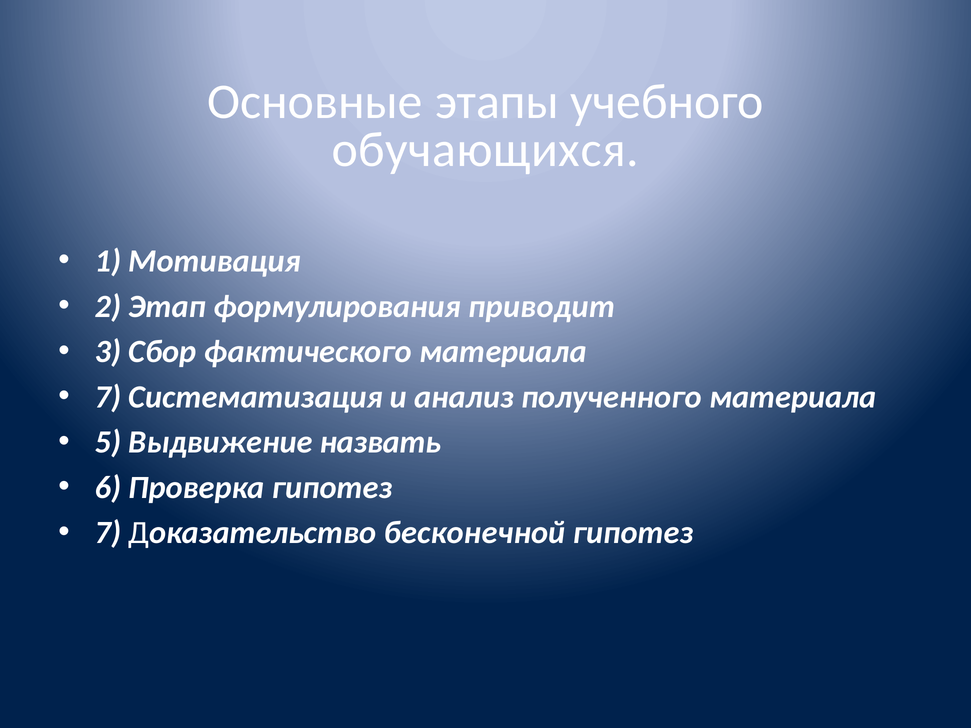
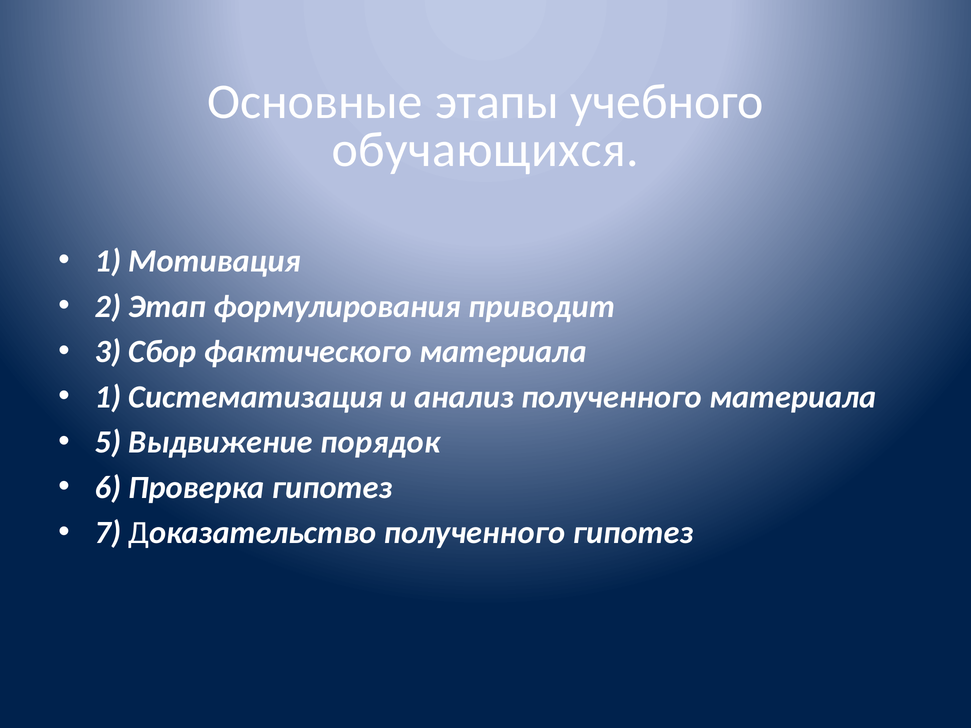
7: 7 -> 1 (108, 397)
назвать: назвать -> порядок (380, 442)
Доказательство бесконечной: бесконечной -> полученного (475, 533)
